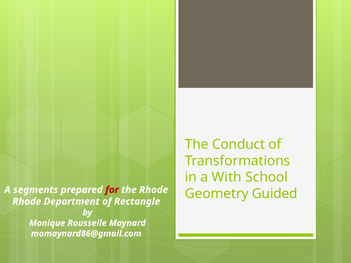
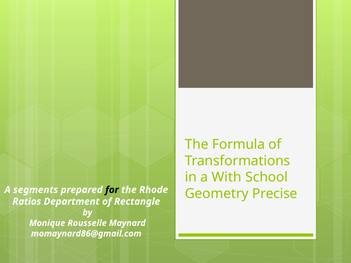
Conduct: Conduct -> Formula (239, 145)
for colour: red -> black (112, 190)
Guided: Guided -> Precise (275, 194)
Rhode: Rhode -> Ratios (27, 202)
